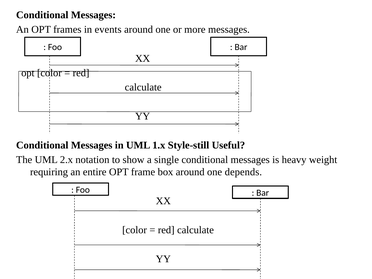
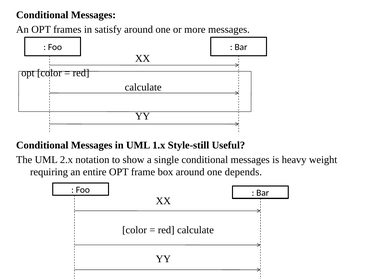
events: events -> satisfy (108, 29)
